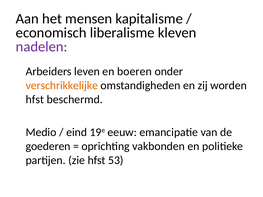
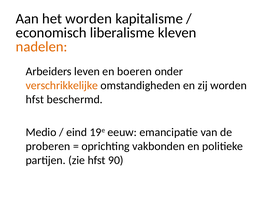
het mensen: mensen -> worden (89, 19)
nadelen colour: purple -> orange (42, 47)
goederen: goederen -> proberen (48, 146)
53: 53 -> 90 (116, 160)
